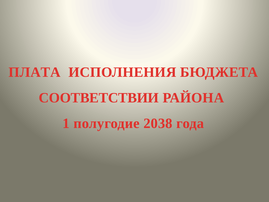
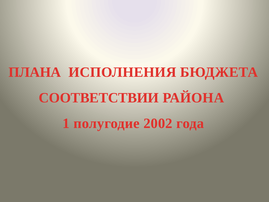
ПЛАТА: ПЛАТА -> ПЛАНА (35, 72)
2038: 2038 -> 2002 (158, 123)
